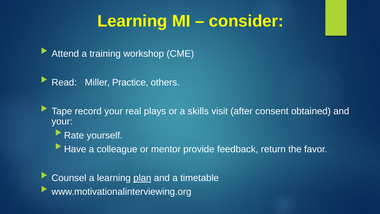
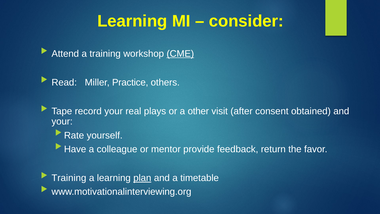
CME underline: none -> present (180, 54)
skills: skills -> other (198, 111)
Counsel: Counsel -> Training (69, 178)
